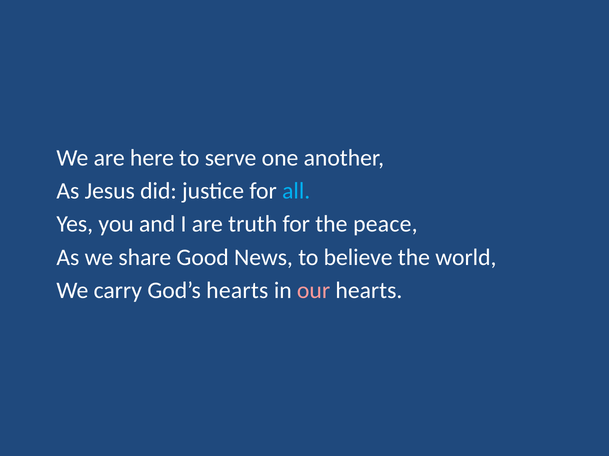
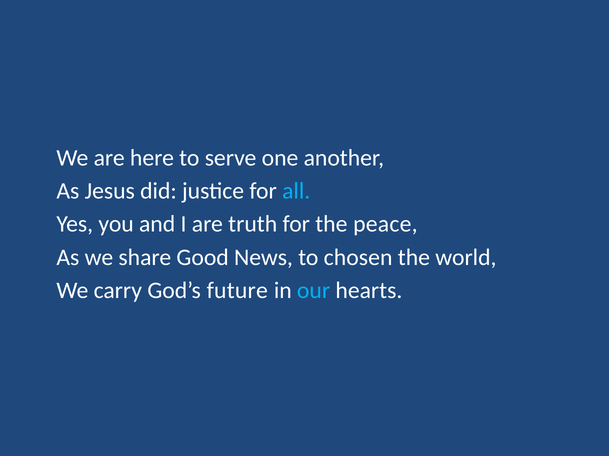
believe: believe -> chosen (358, 258)
God’s hearts: hearts -> future (237, 291)
our colour: pink -> light blue (314, 291)
